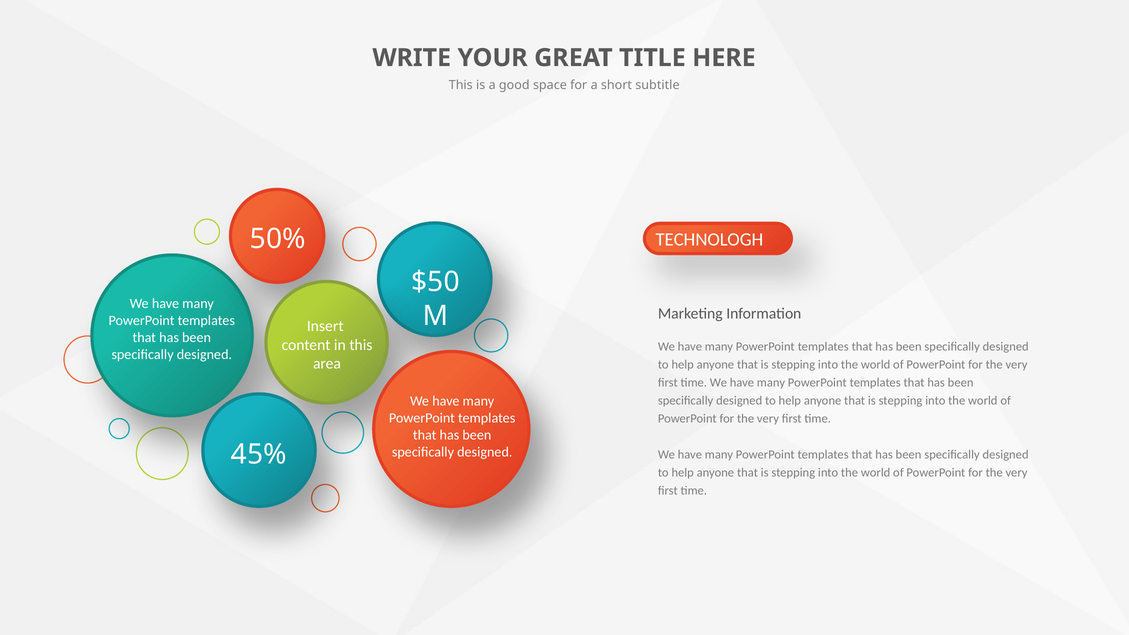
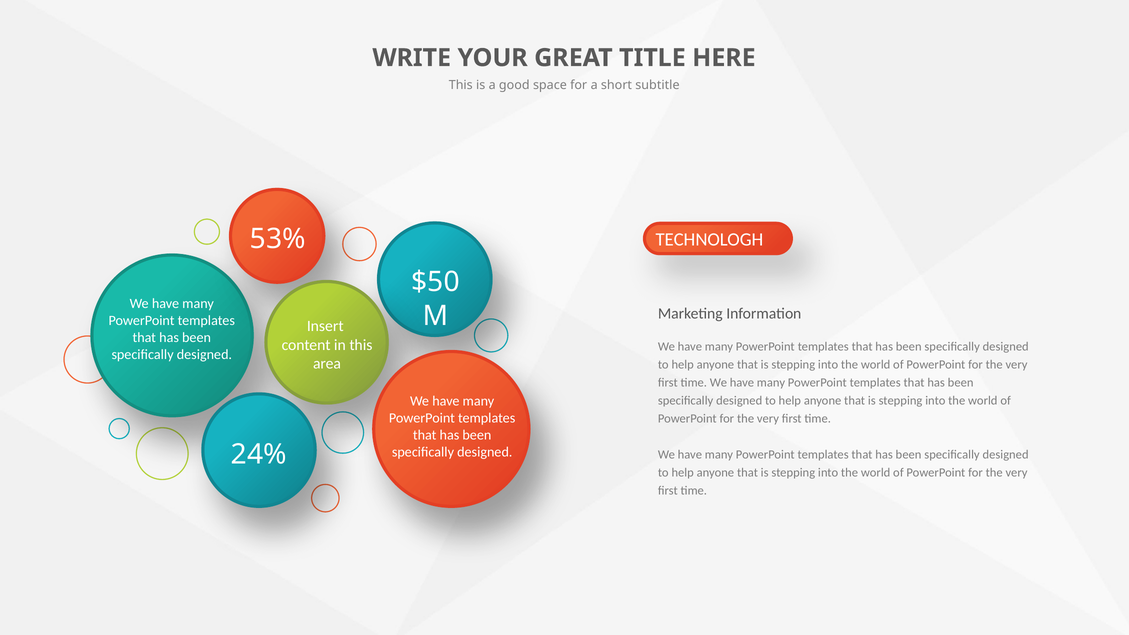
50%: 50% -> 53% (278, 239)
45%: 45% -> 24% (259, 455)
